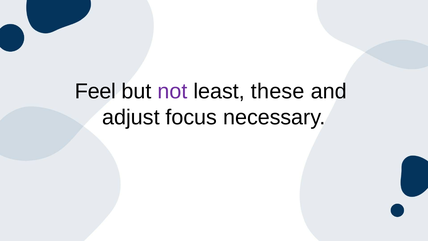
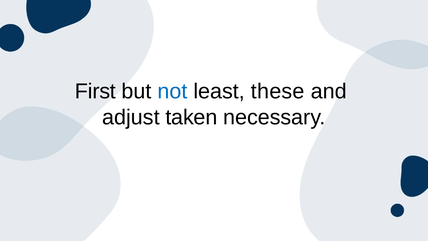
Feel: Feel -> First (95, 91)
not colour: purple -> blue (173, 91)
focus: focus -> taken (191, 117)
